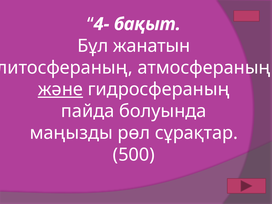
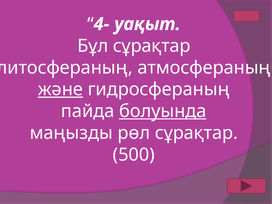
бақыт: бақыт -> уақыт (147, 24)
Бұл жанатын: жанатын -> сұрақтар (152, 46)
болуында underline: none -> present (163, 111)
